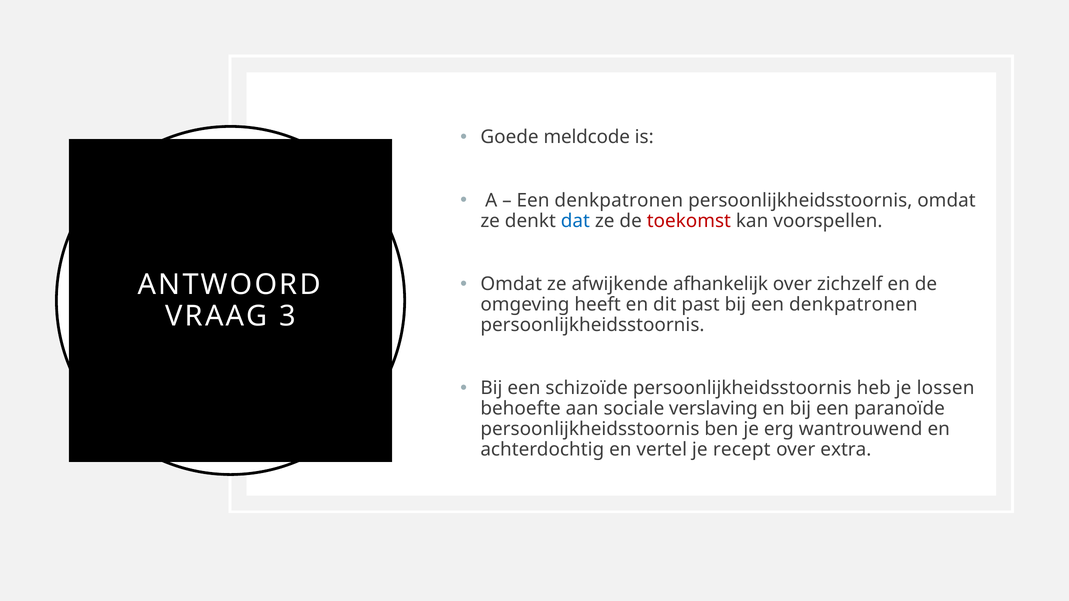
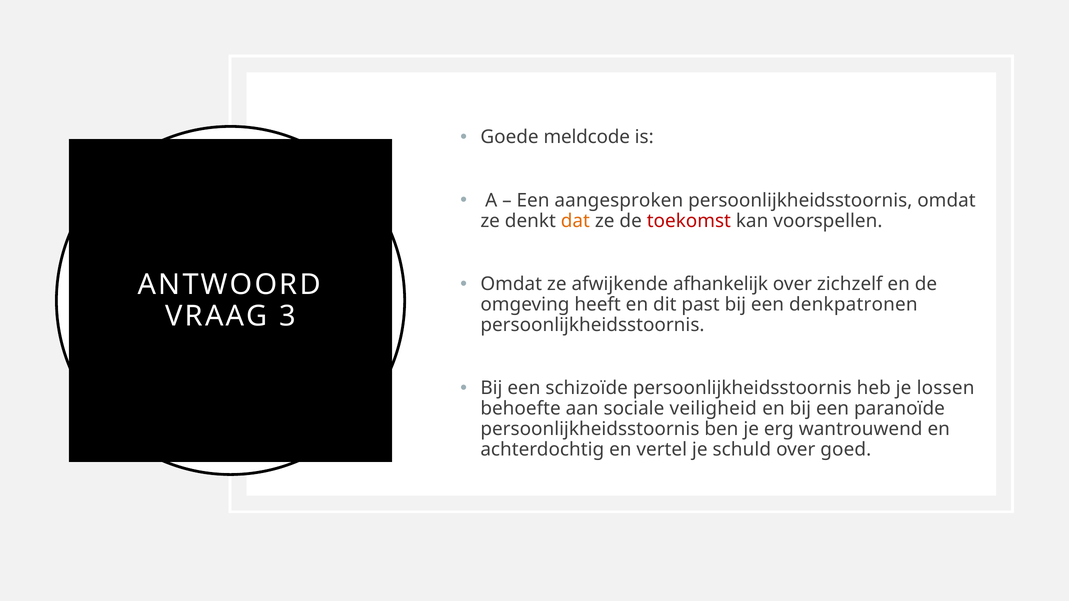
denkpatronen: denkpatronen -> aangesproken (619, 200)
dat colour: blue -> orange (575, 221)
verslaving: verslaving -> veiligheid (713, 409)
recept: recept -> schuld (742, 450)
extra: extra -> goed (846, 450)
